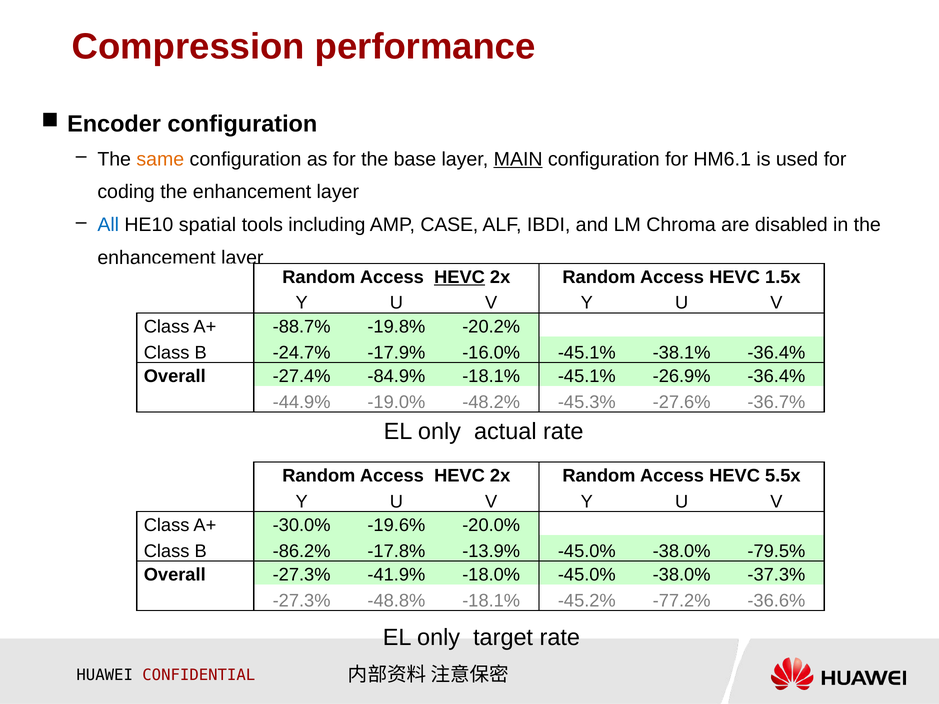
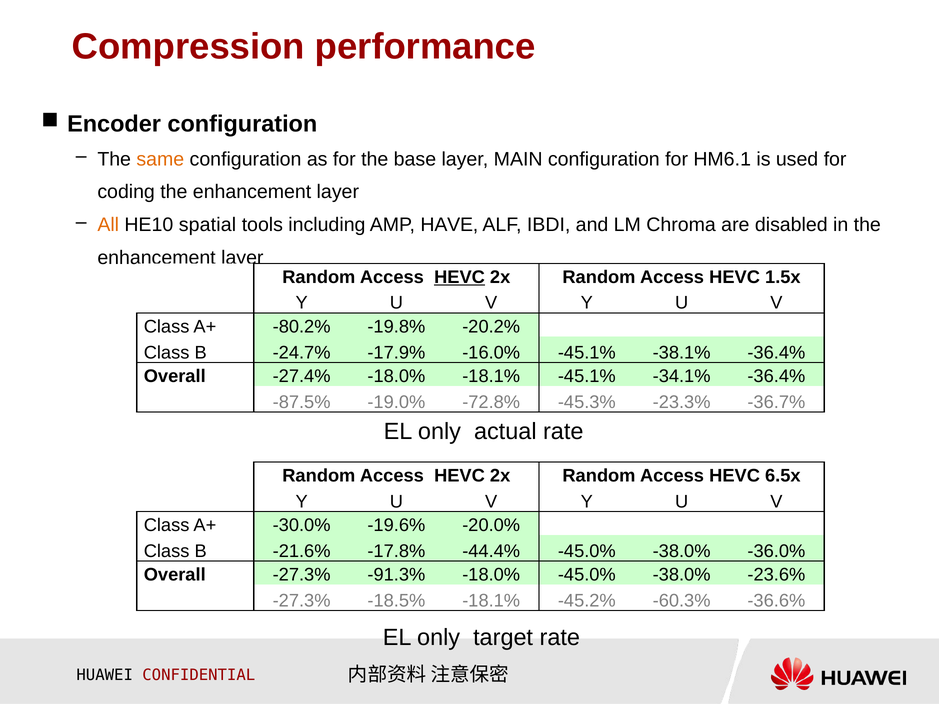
MAIN underline: present -> none (518, 159)
All colour: blue -> orange (108, 225)
CASE: CASE -> HAVE (449, 225)
-88.7%: -88.7% -> -80.2% (302, 327)
-27.4% -84.9%: -84.9% -> -18.0% (396, 376)
-26.9%: -26.9% -> -34.1% (682, 376)
-44.9%: -44.9% -> -87.5% (302, 402)
-48.2%: -48.2% -> -72.8% (491, 402)
-27.6%: -27.6% -> -23.3% (682, 402)
5.5x: 5.5x -> 6.5x (783, 476)
-86.2%: -86.2% -> -21.6% (302, 551)
-13.9%: -13.9% -> -44.4% (491, 551)
-79.5%: -79.5% -> -36.0% (776, 551)
-41.9%: -41.9% -> -91.3% (396, 575)
-37.3%: -37.3% -> -23.6% (776, 575)
-48.8%: -48.8% -> -18.5% (396, 601)
-77.2%: -77.2% -> -60.3% (682, 601)
